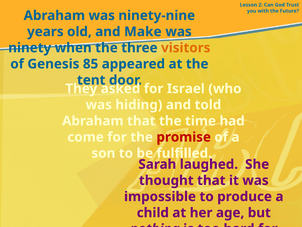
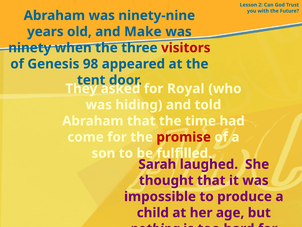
visitors colour: orange -> red (186, 48)
85: 85 -> 98 (91, 64)
Israel: Israel -> Royal (186, 89)
